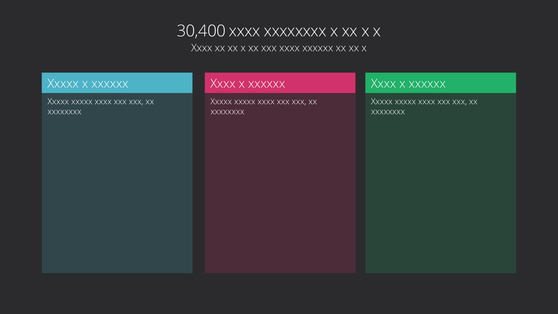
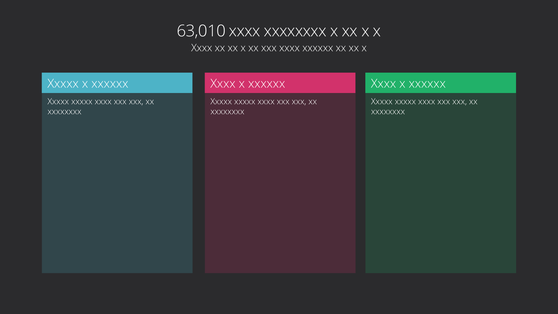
30,400: 30,400 -> 63,010 (201, 31)
